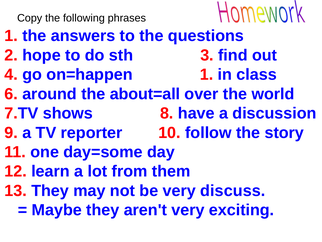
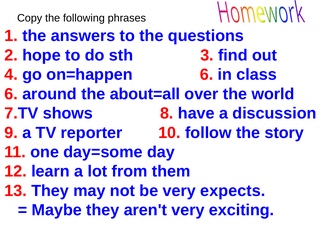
on=happen 1: 1 -> 6 (207, 74)
discuss: discuss -> expects (233, 190)
